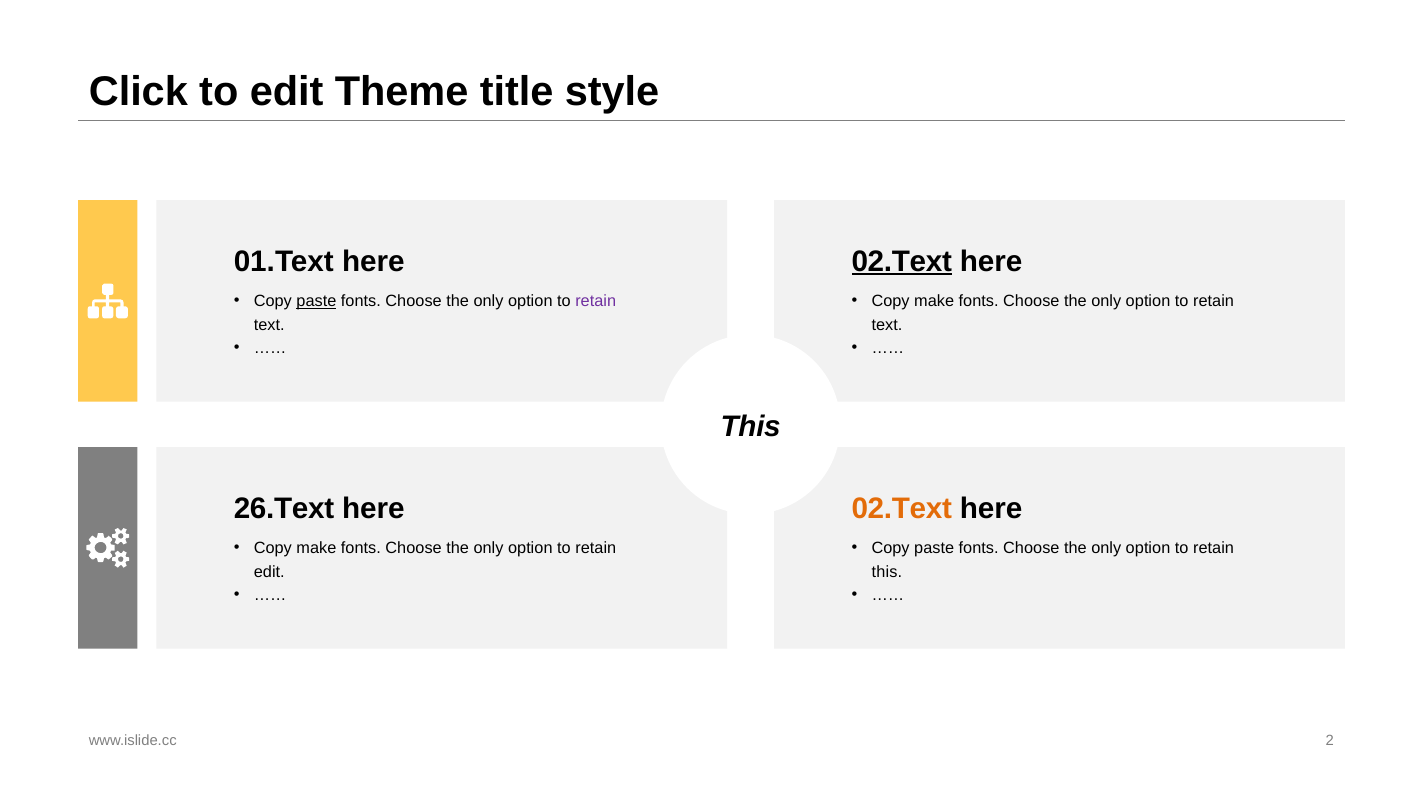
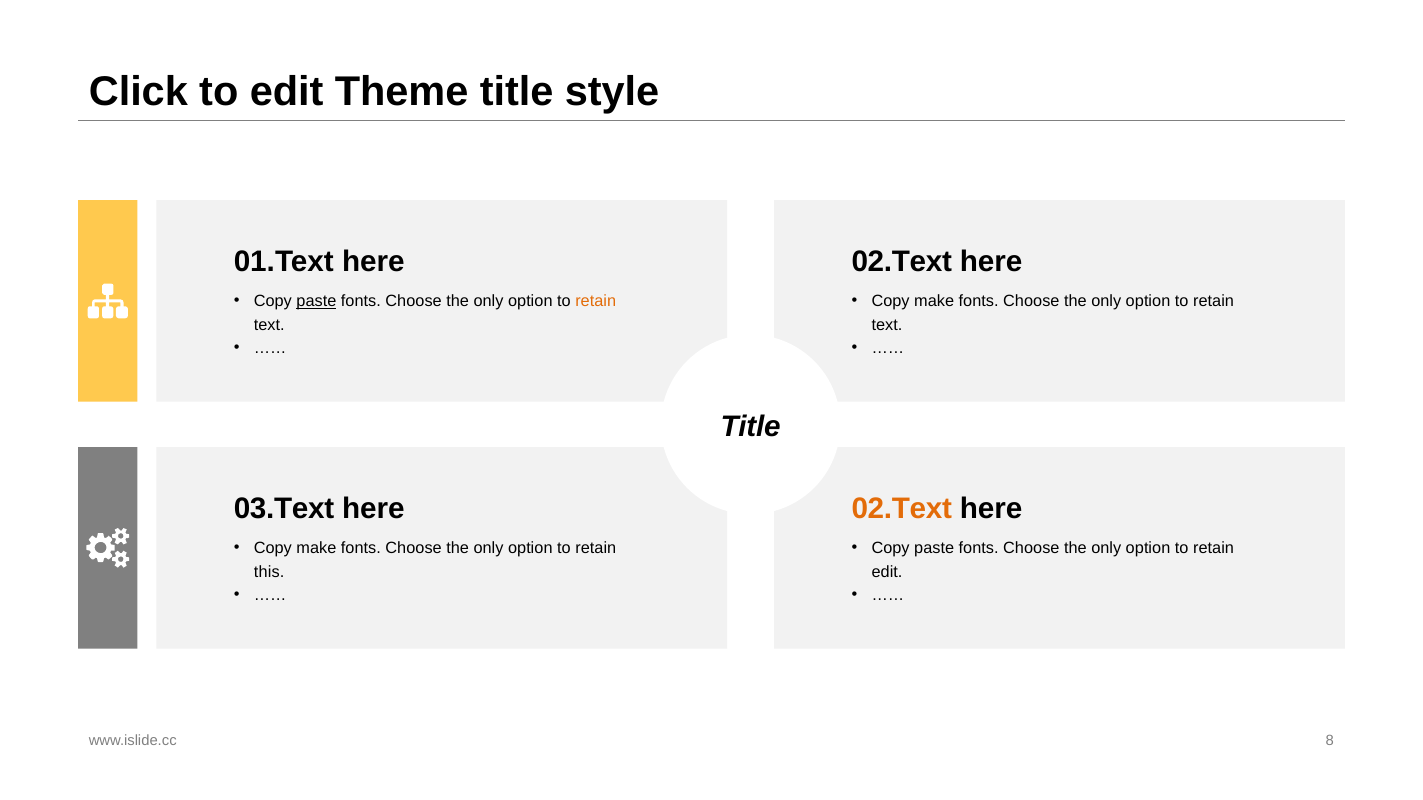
02.Text underline: present -> none (902, 261)
retain colour: purple -> orange (596, 302)
This: This -> Title (751, 427)
26.Text: 26.Text -> 03.Text (284, 509)
edit: edit -> this (269, 572)
this: this -> edit (887, 572)
2: 2 -> 8 (1330, 741)
